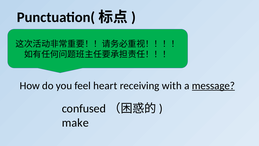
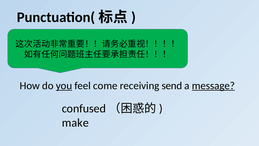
you underline: none -> present (64, 85)
heart: heart -> come (105, 85)
with: with -> send (172, 85)
